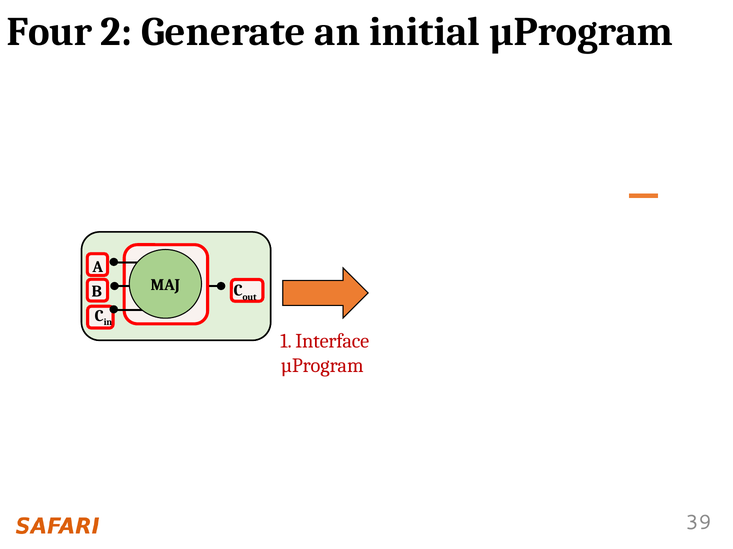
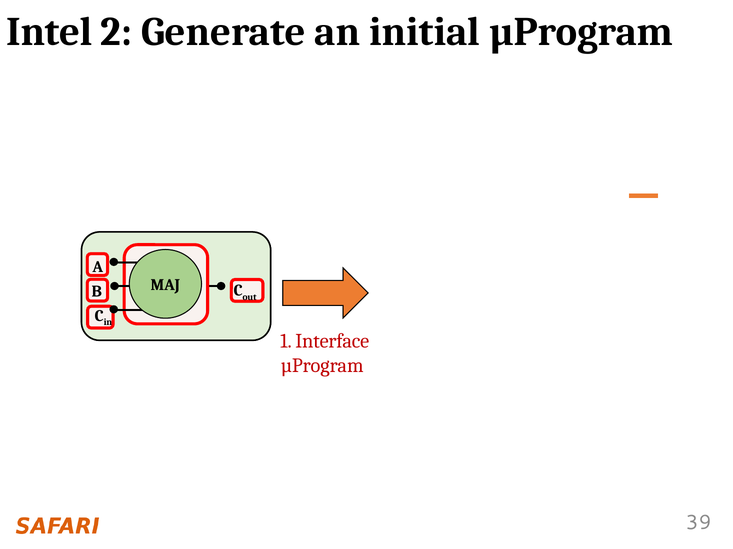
Four: Four -> Intel (49, 32)
